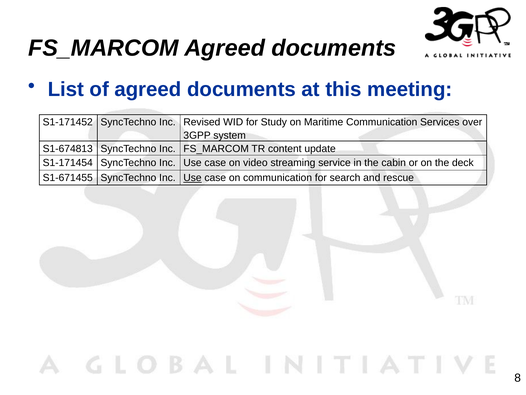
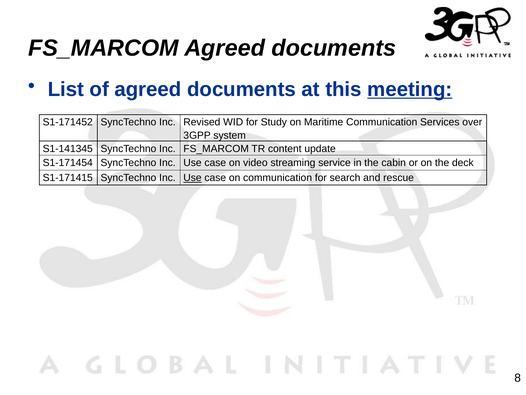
meeting underline: none -> present (410, 89)
S1-674813: S1-674813 -> S1-141345 (68, 149)
S1-671455: S1-671455 -> S1-171415 (68, 178)
